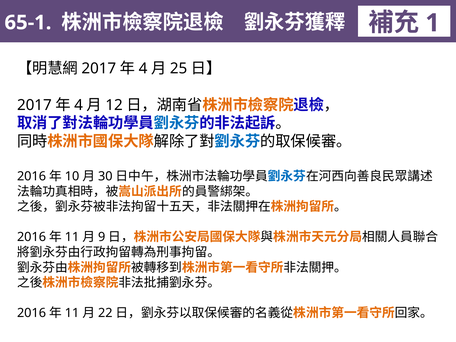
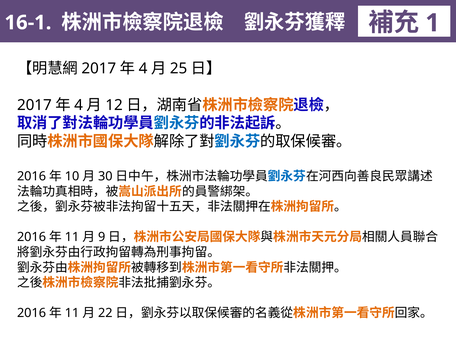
65-1: 65-1 -> 16-1 (28, 23)
